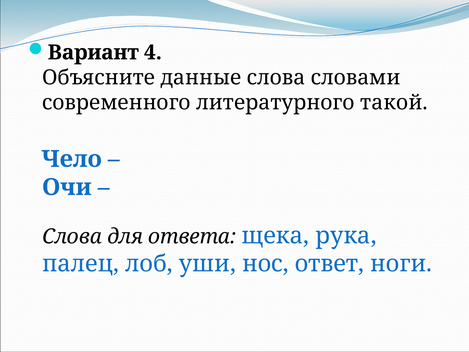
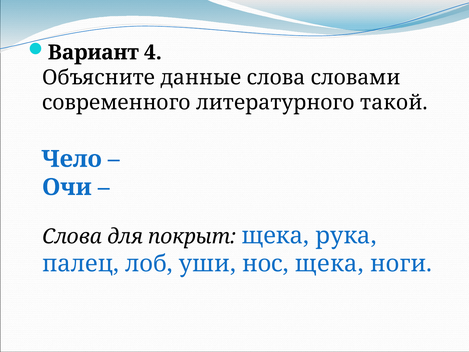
ответа: ответа -> покрыт (192, 236)
нос ответ: ответ -> щека (329, 264)
